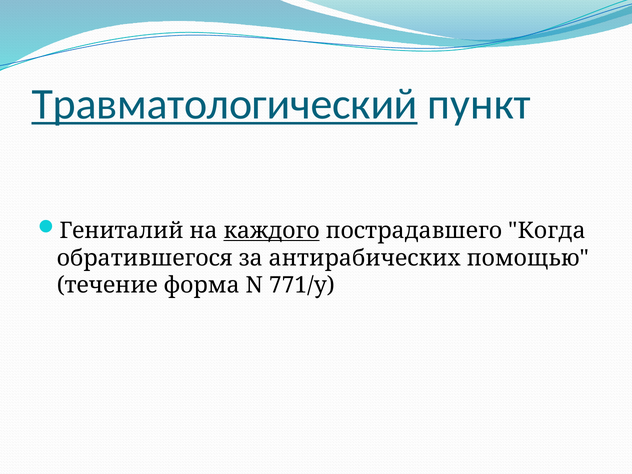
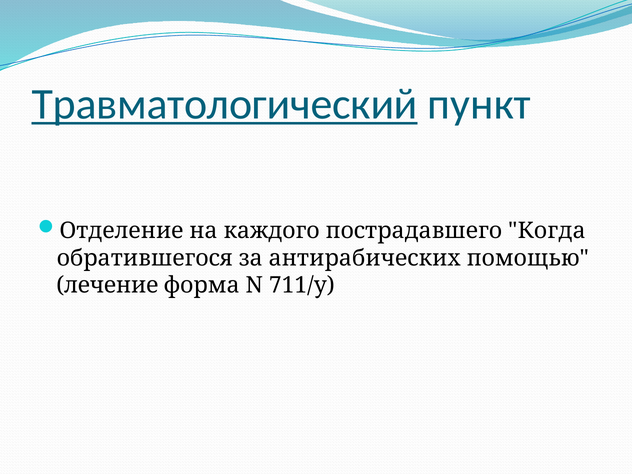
Гениталий: Гениталий -> Отделение (121, 231)
каждого underline: present -> none (272, 231)
течение: течение -> лечение (107, 285)
771/у: 771/у -> 711/у (302, 285)
